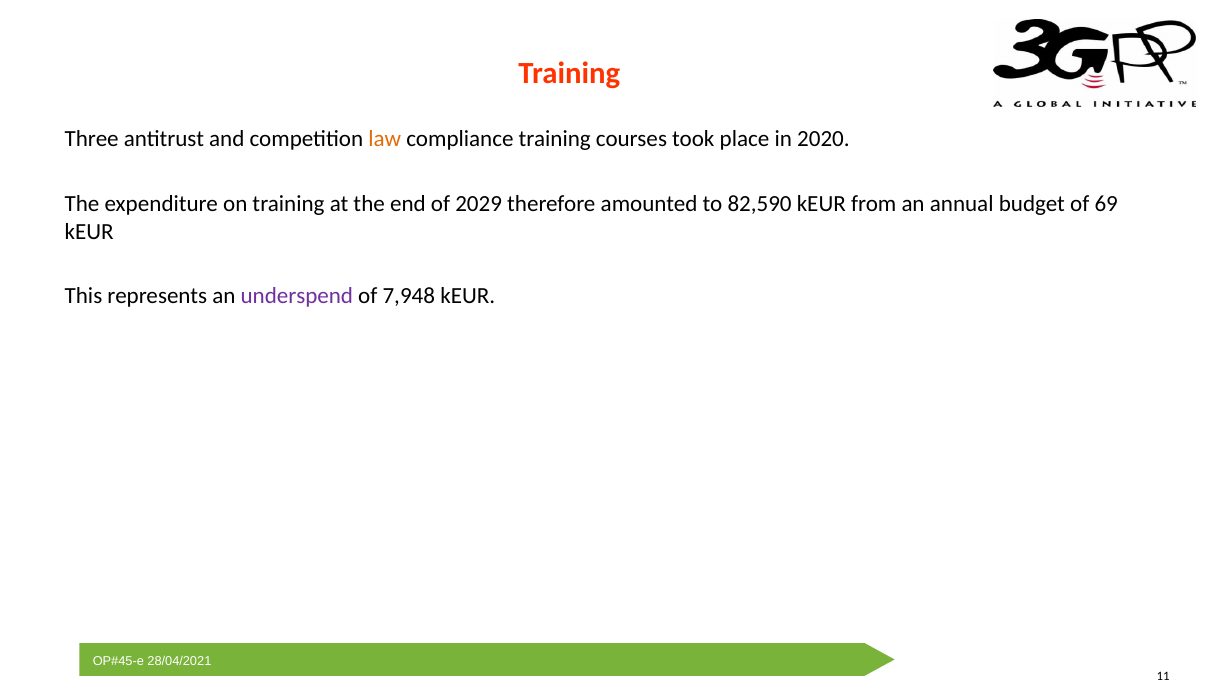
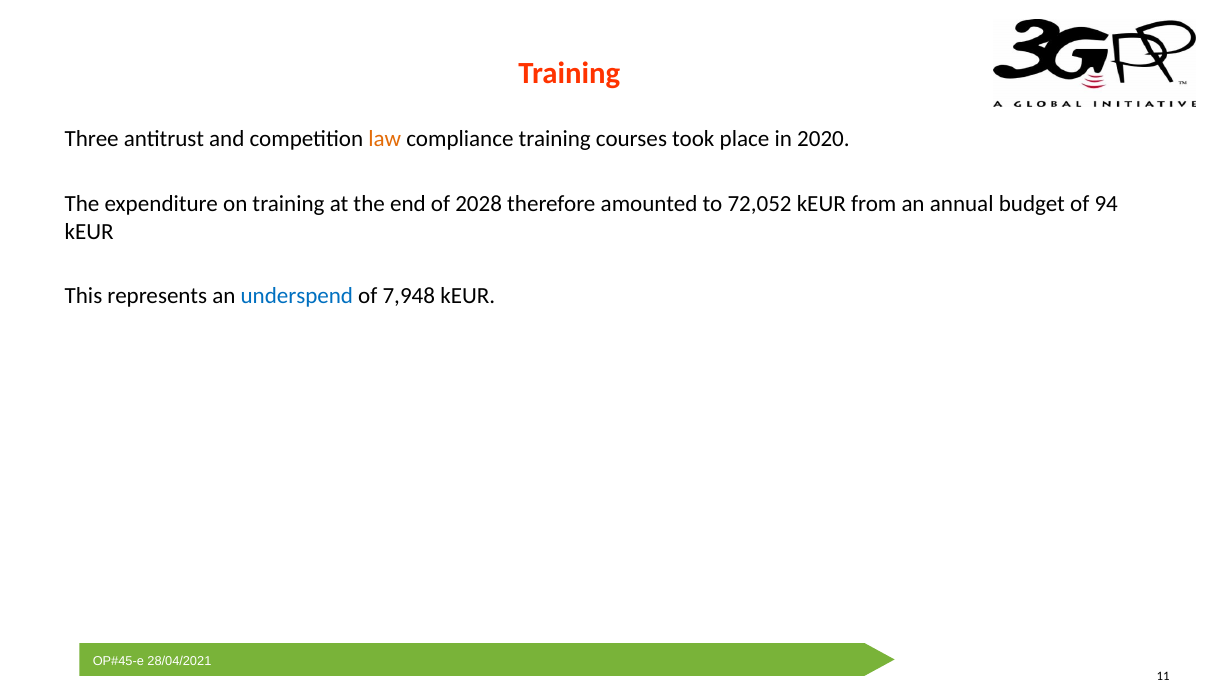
2029: 2029 -> 2028 (479, 204)
82,590: 82,590 -> 72,052 (760, 204)
69: 69 -> 94 (1106, 204)
underspend colour: purple -> blue (297, 296)
